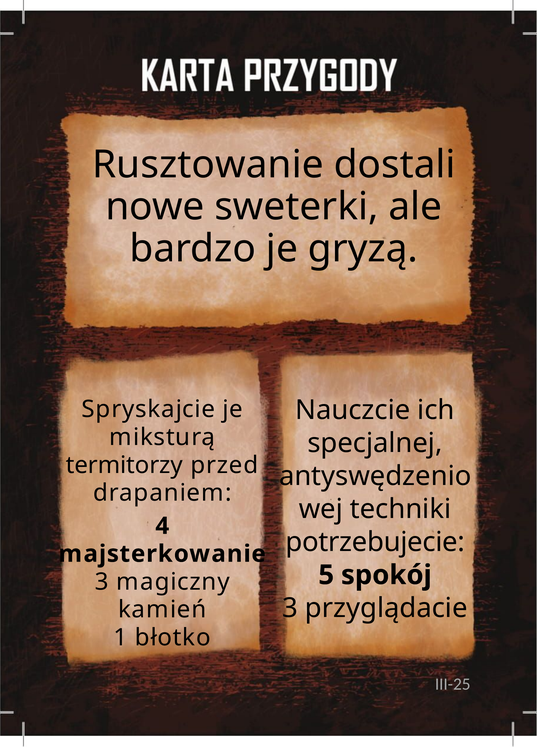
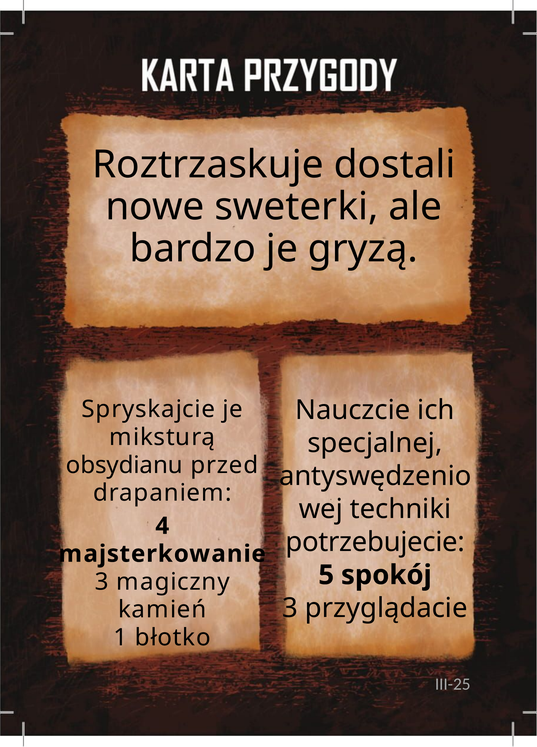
Rusztowanie: Rusztowanie -> Roztrzaskuje (208, 165)
termitorzy: termitorzy -> obsydianu (124, 465)
